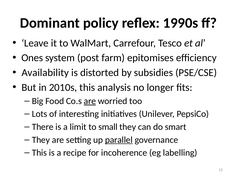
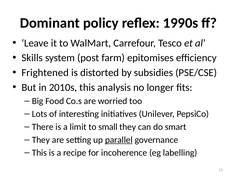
Ones: Ones -> Skills (32, 58)
Availability: Availability -> Frightened (45, 73)
are underline: present -> none (90, 101)
